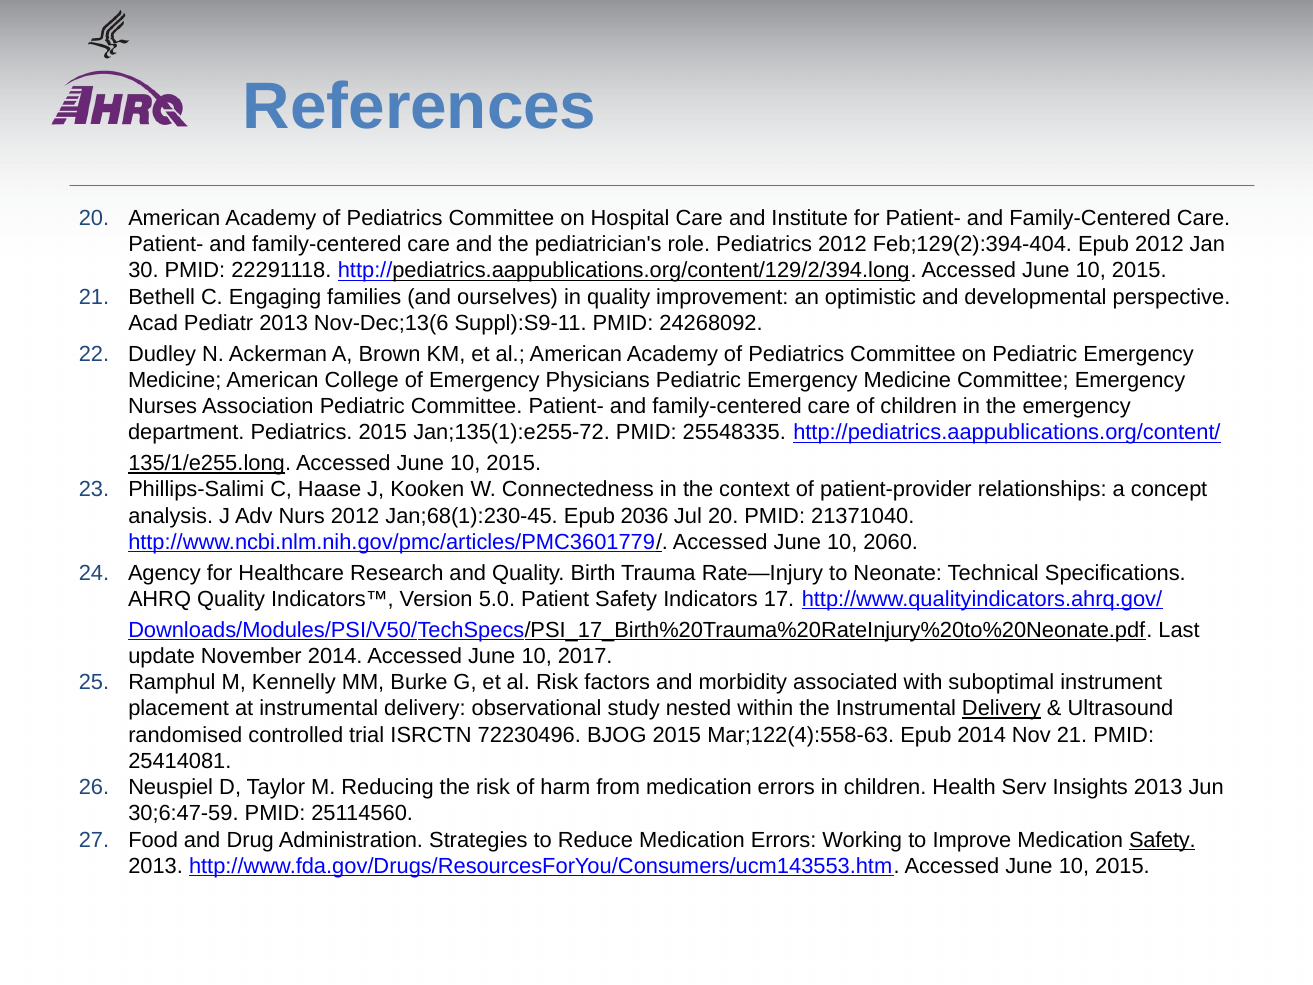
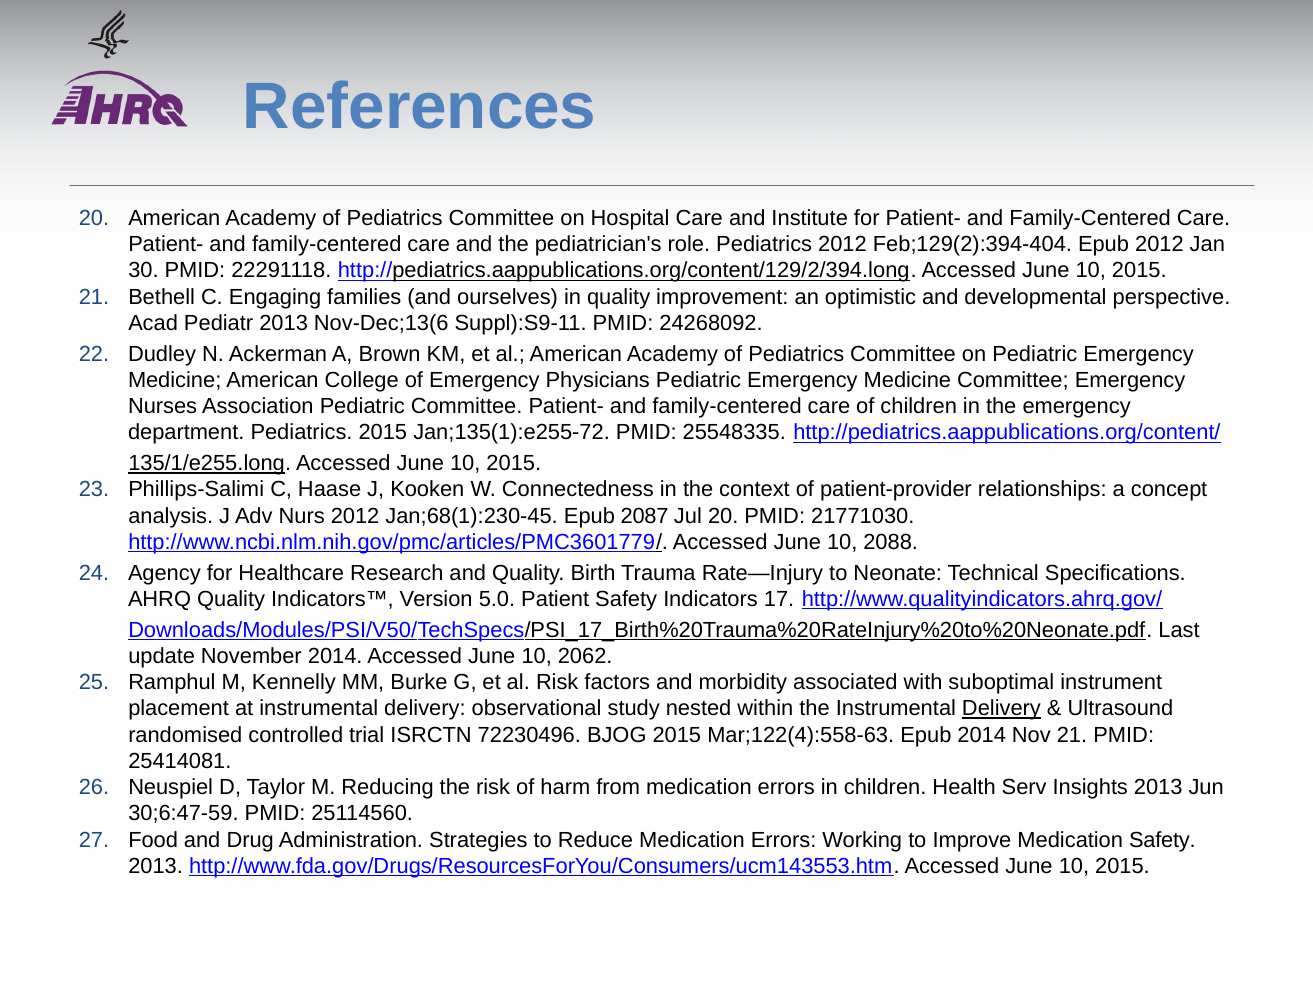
2036: 2036 -> 2087 (645, 516)
21371040: 21371040 -> 21771030 (863, 516)
2060: 2060 -> 2088 (891, 542)
2017: 2017 -> 2062 (585, 656)
Safety underline: present -> none (1162, 840)
